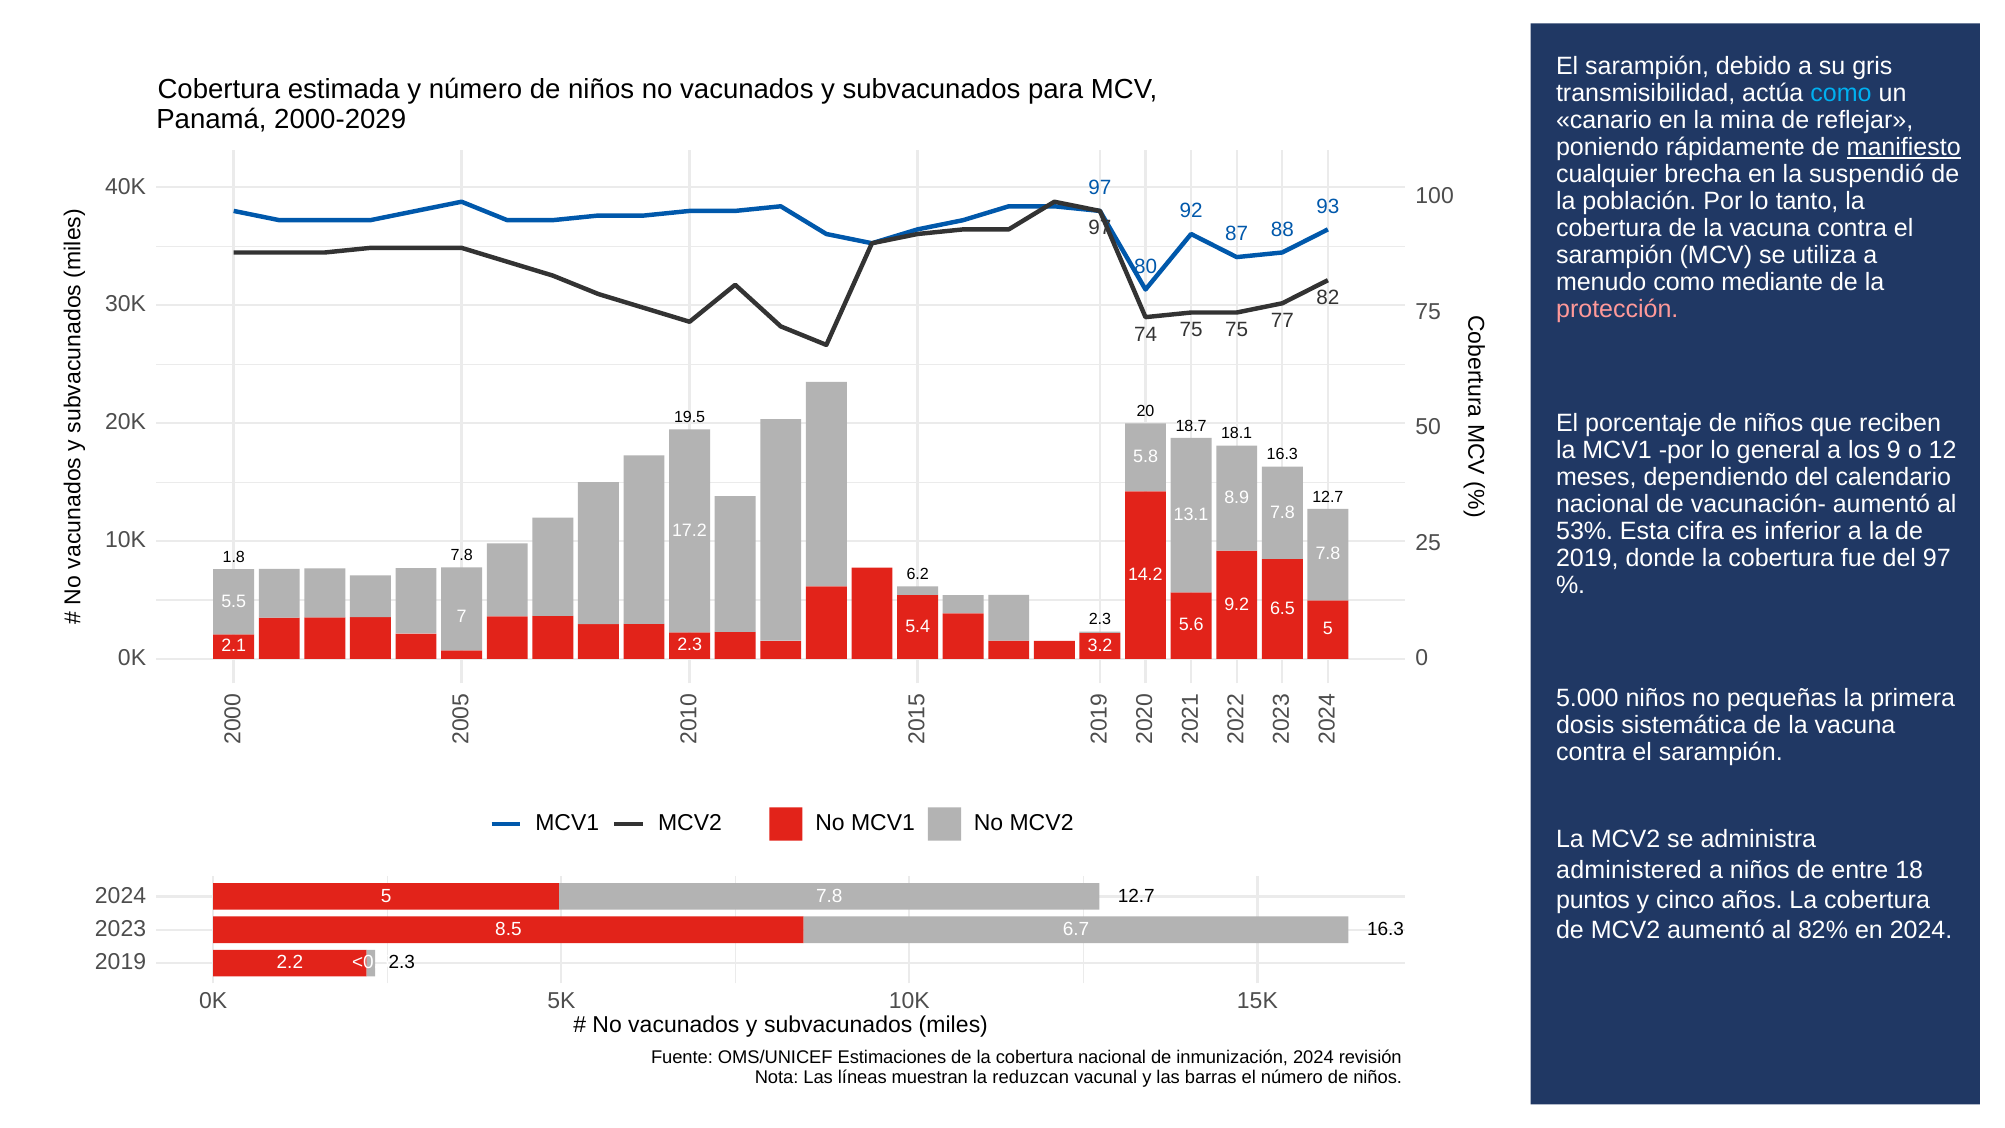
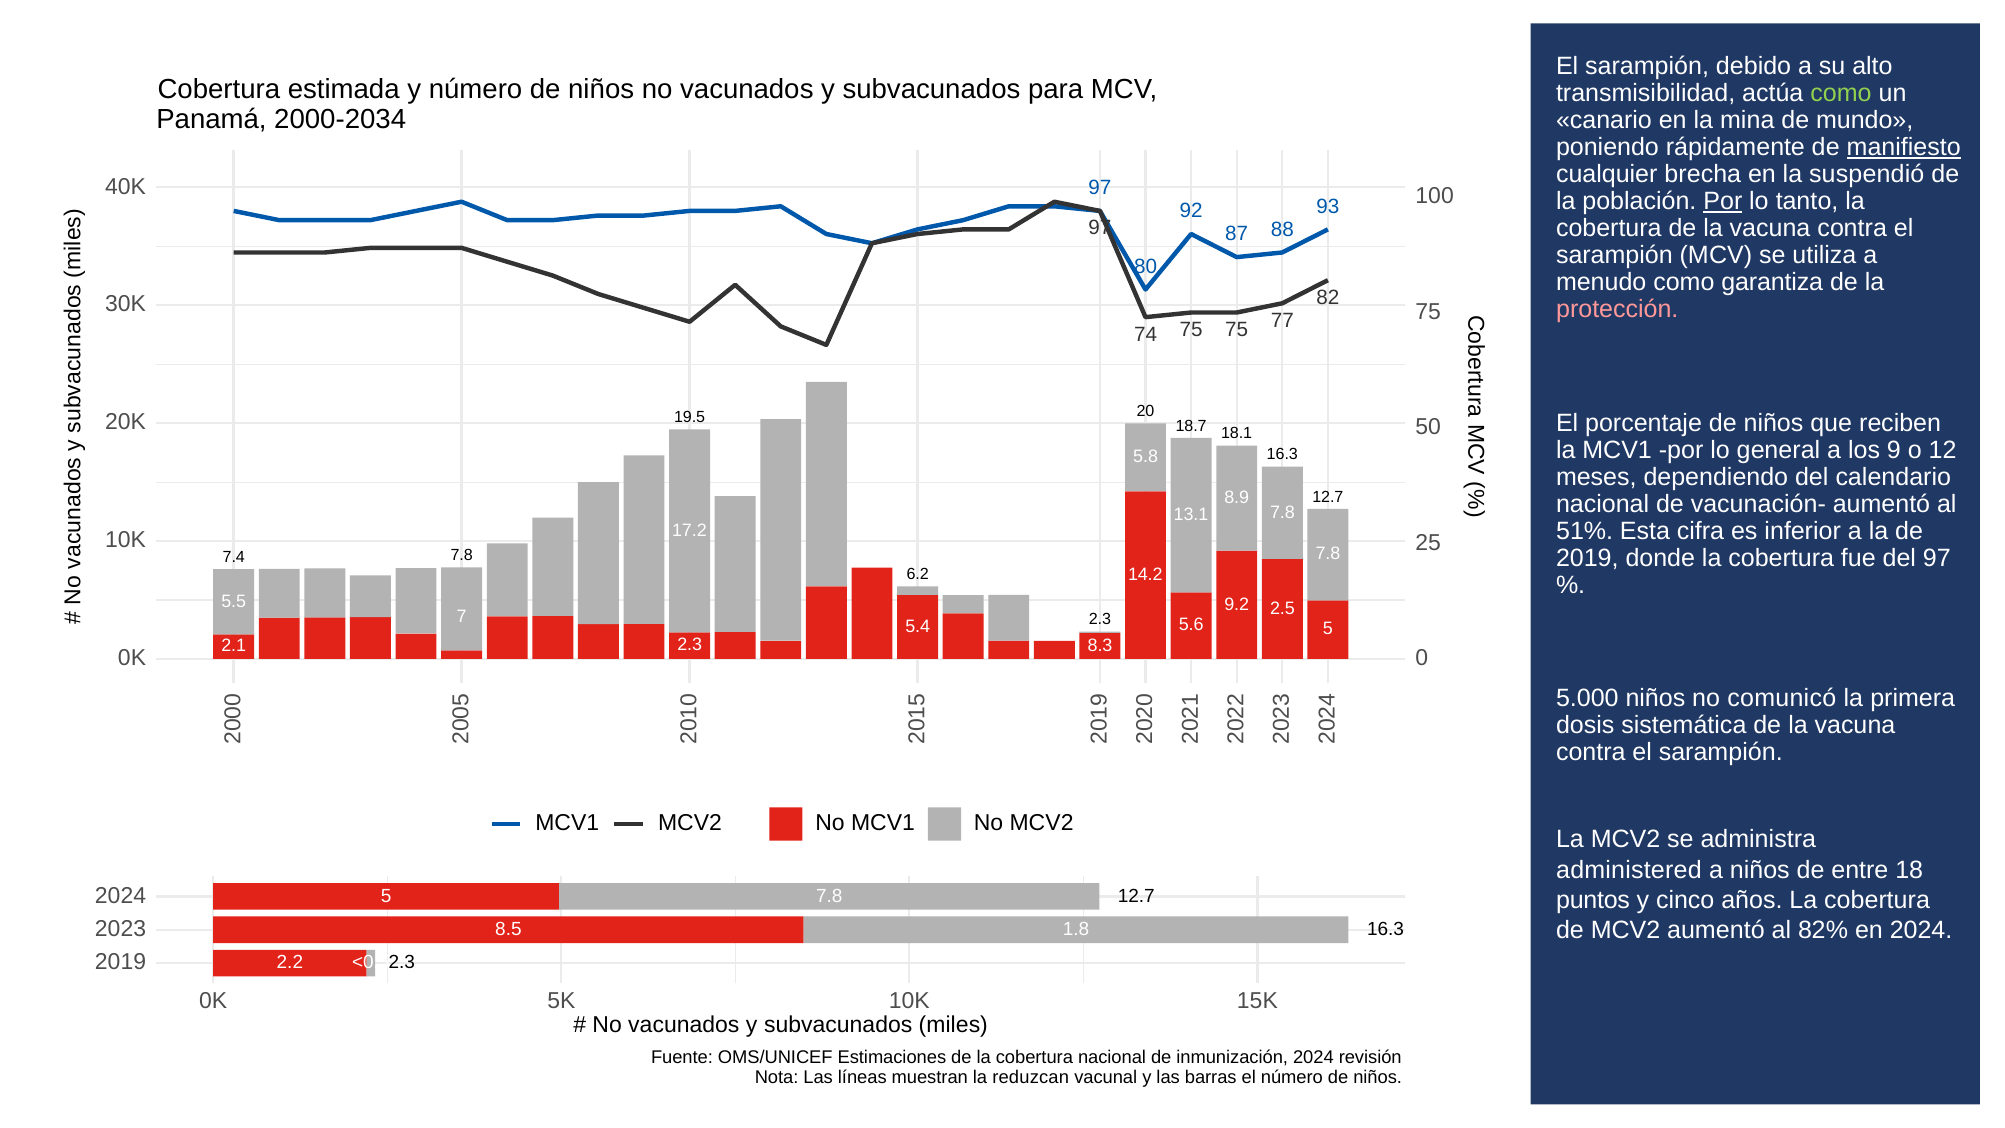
gris: gris -> alto (1872, 66)
como colour: light blue -> light green (1841, 93)
2000-2029: 2000-2029 -> 2000-2034 (340, 120)
reflejar: reflejar -> mundo (1865, 120)
Por underline: none -> present (1723, 201)
mediante: mediante -> garantiza (1772, 282)
53%: 53% -> 51% (1585, 531)
1.8: 1.8 -> 7.4 (234, 557)
6.5: 6.5 -> 2.5 (1282, 608)
3.2: 3.2 -> 8.3 (1100, 645)
pequeñas: pequeñas -> comunicó (1782, 698)
6.7: 6.7 -> 1.8 (1076, 929)
